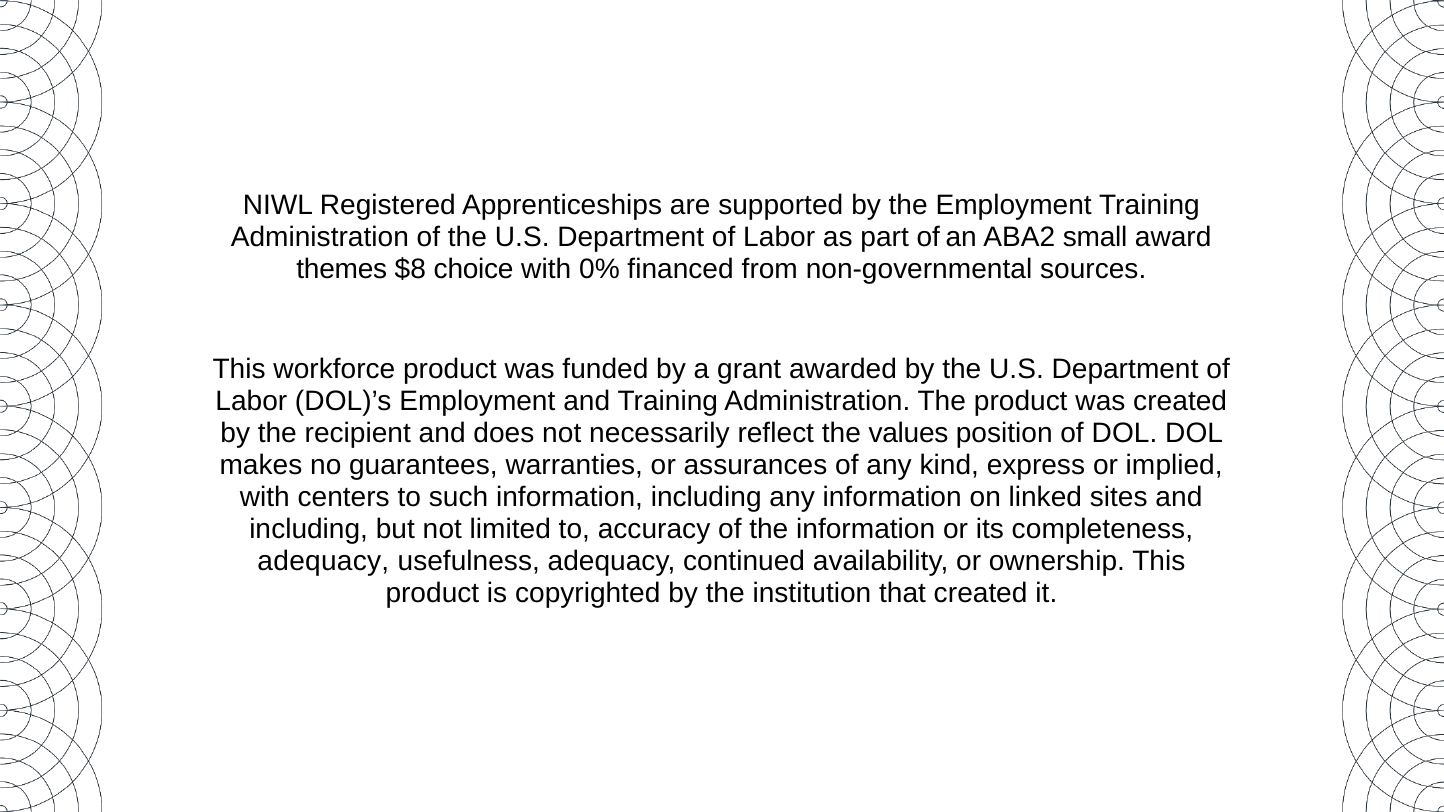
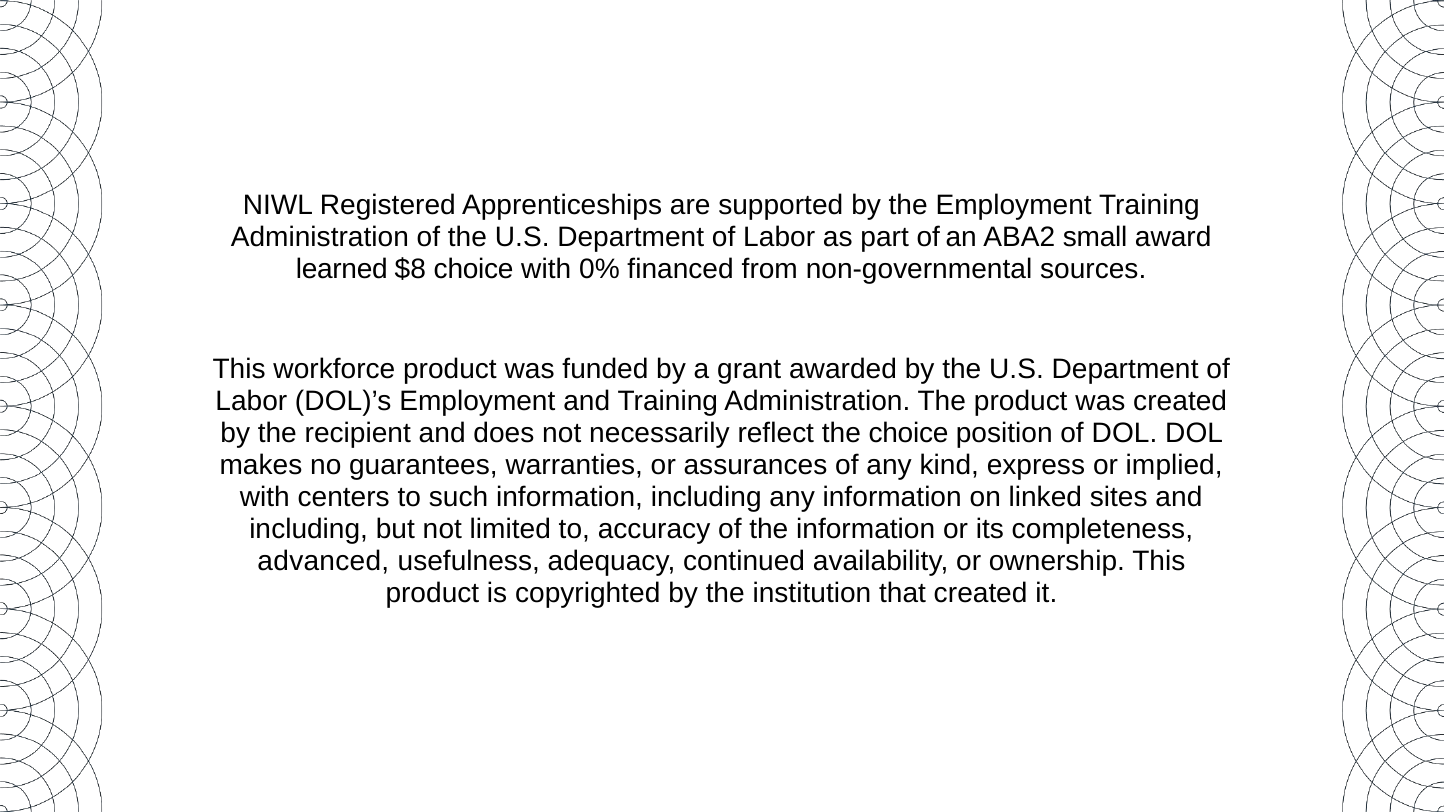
themes: themes -> learned (342, 269)
the values: values -> choice (909, 433)
adequacy: adequacy -> advanced (323, 561)
